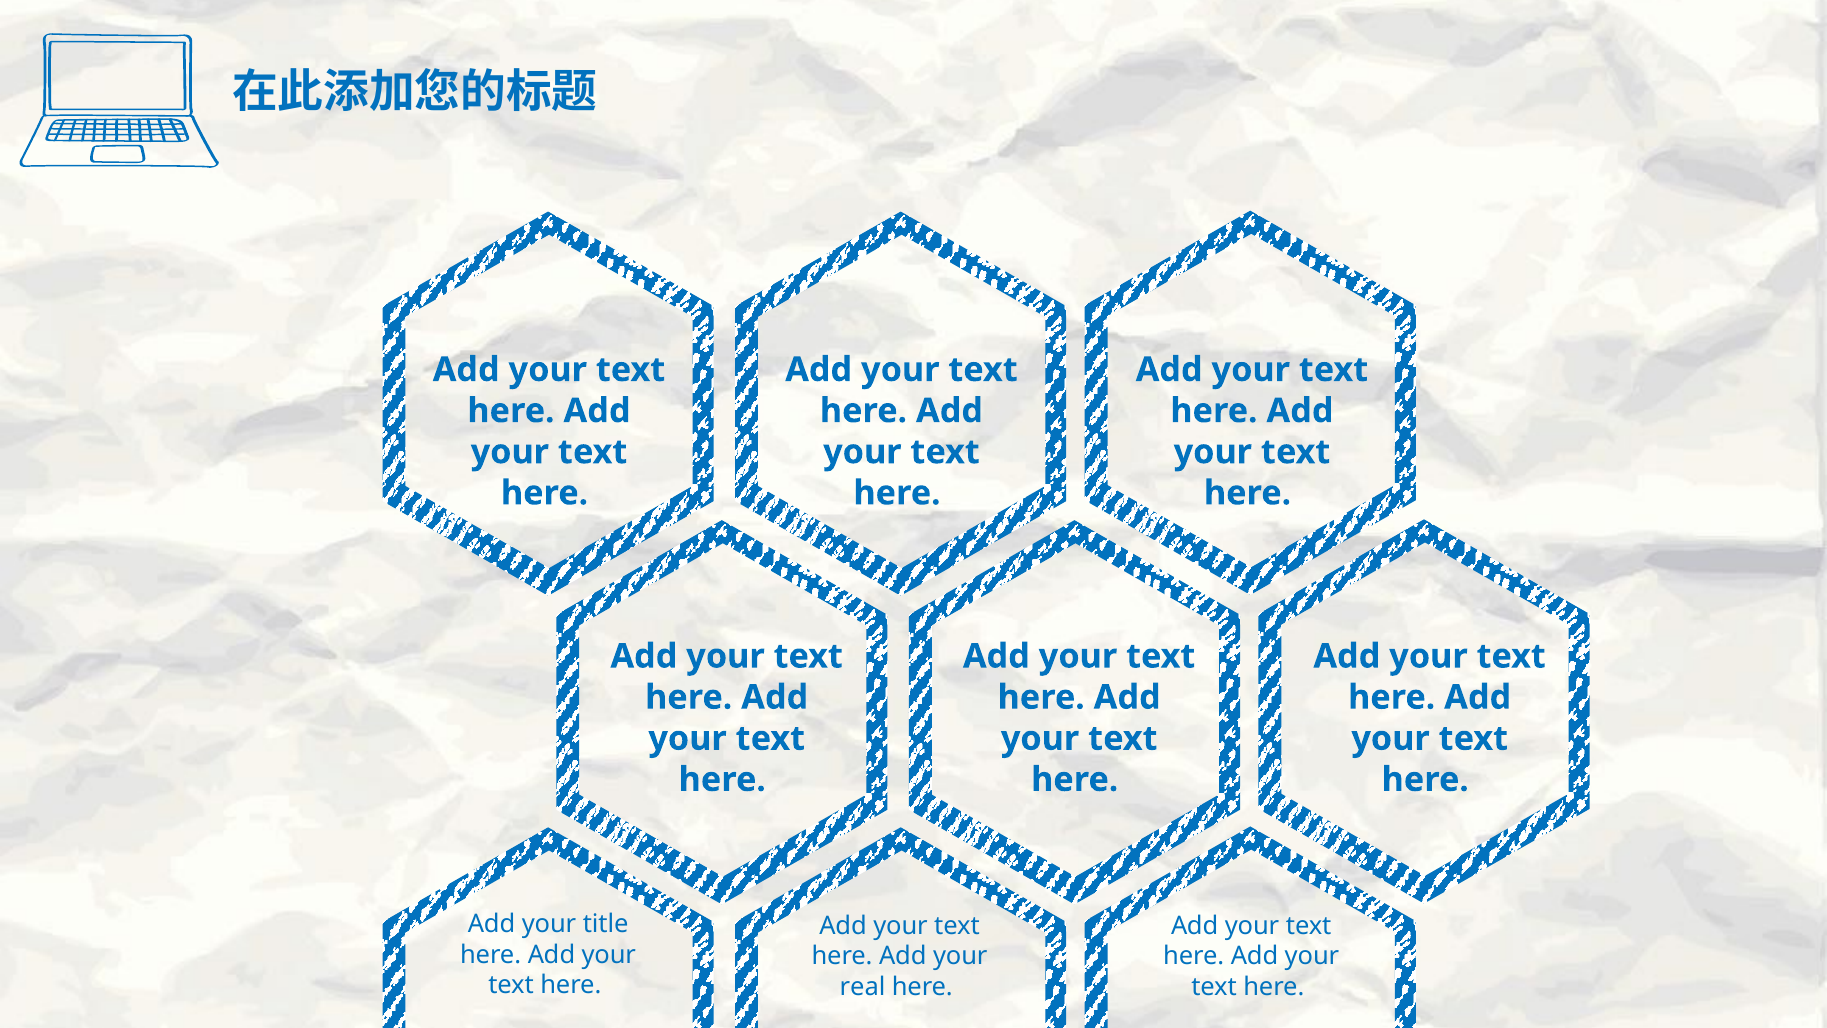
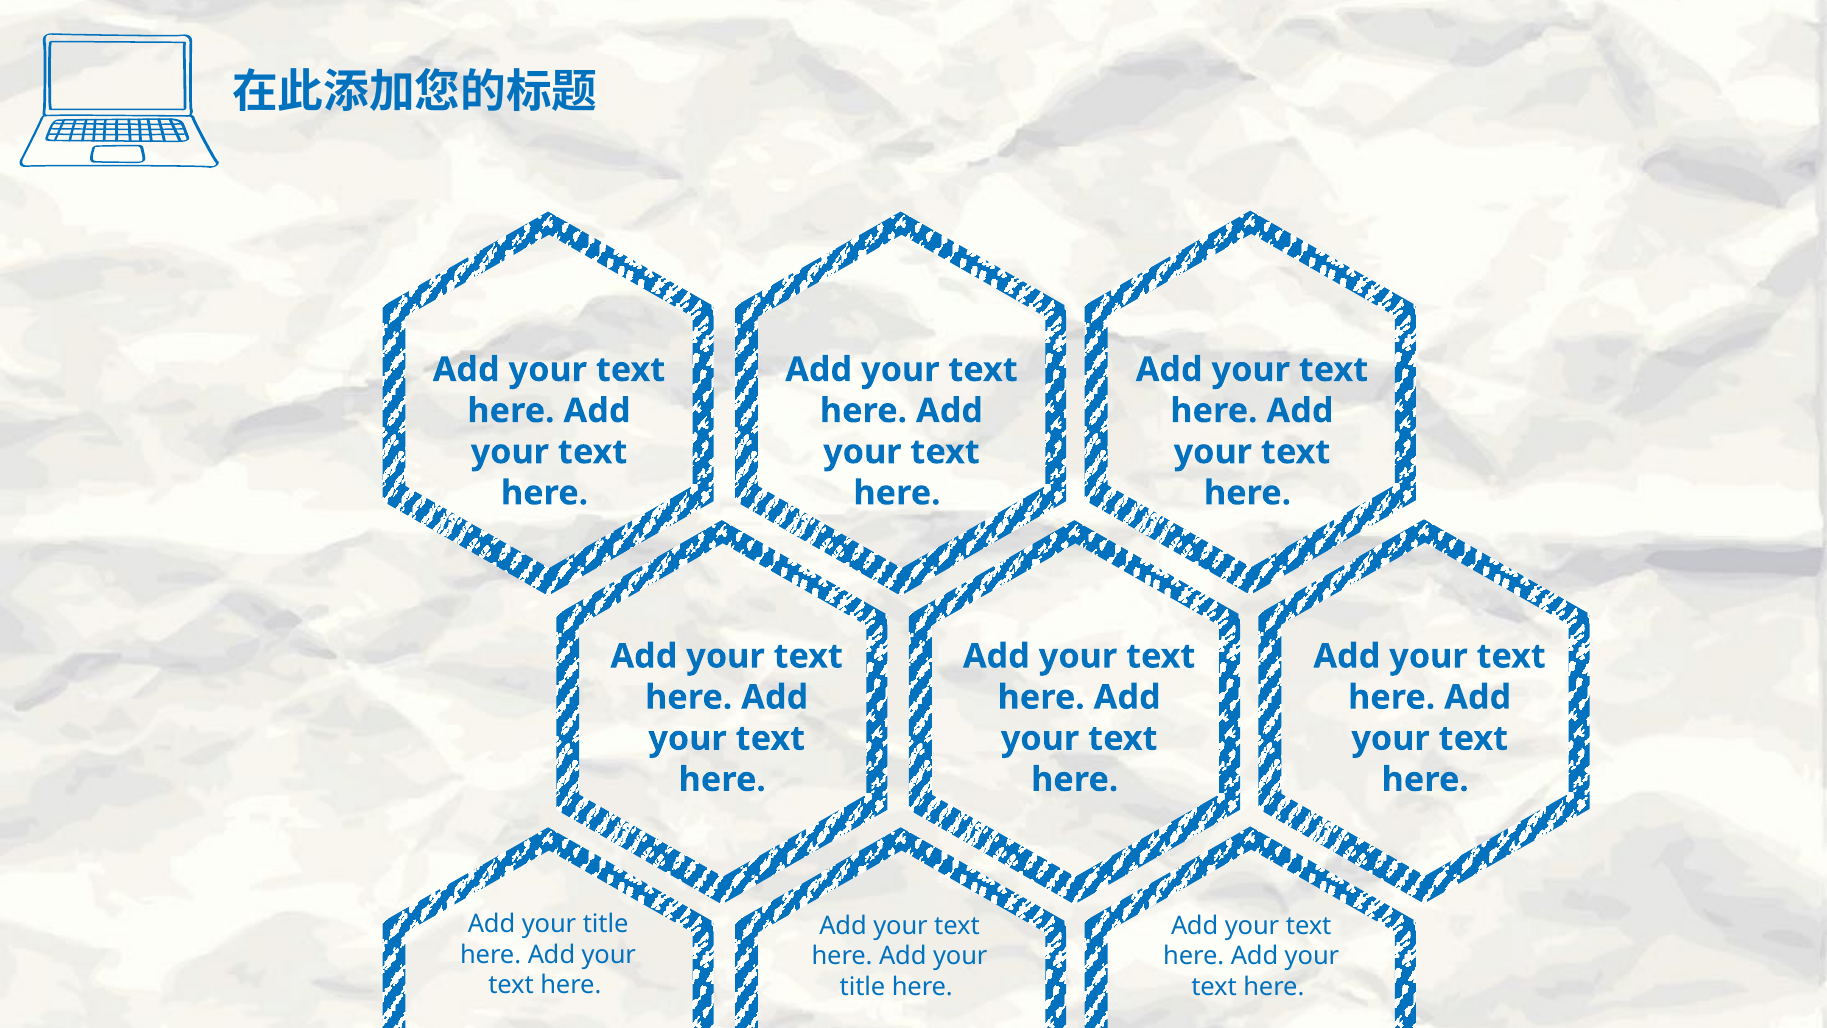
real: real -> title (863, 986)
